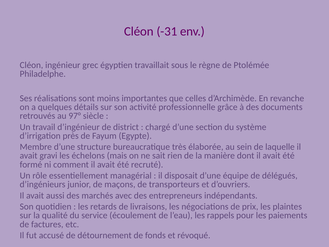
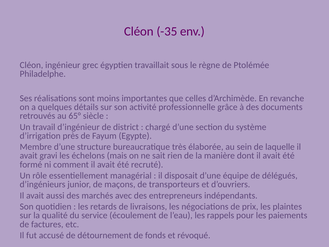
-31: -31 -> -35 (167, 31)
97°: 97° -> 65° (75, 116)
